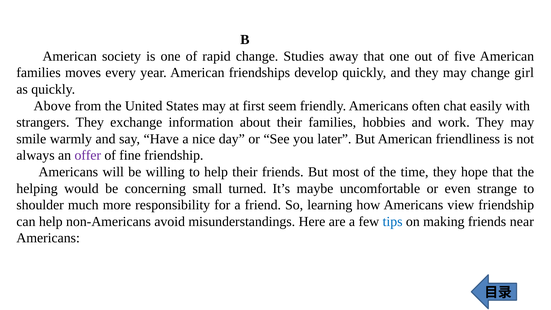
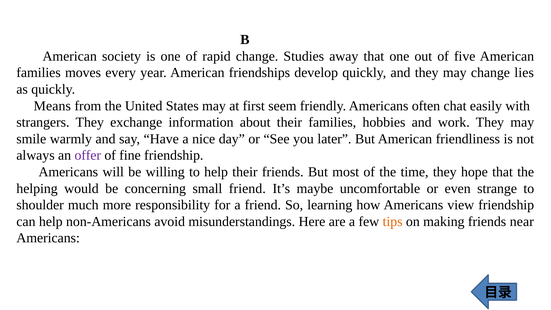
girl: girl -> lies (524, 73)
Above: Above -> Means (52, 106)
small turned: turned -> friend (247, 188)
tips colour: blue -> orange (393, 222)
